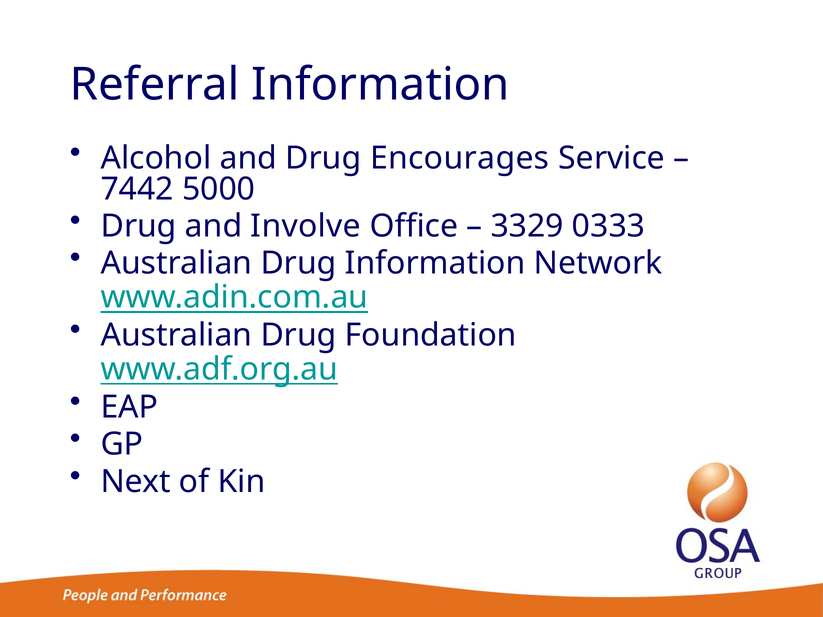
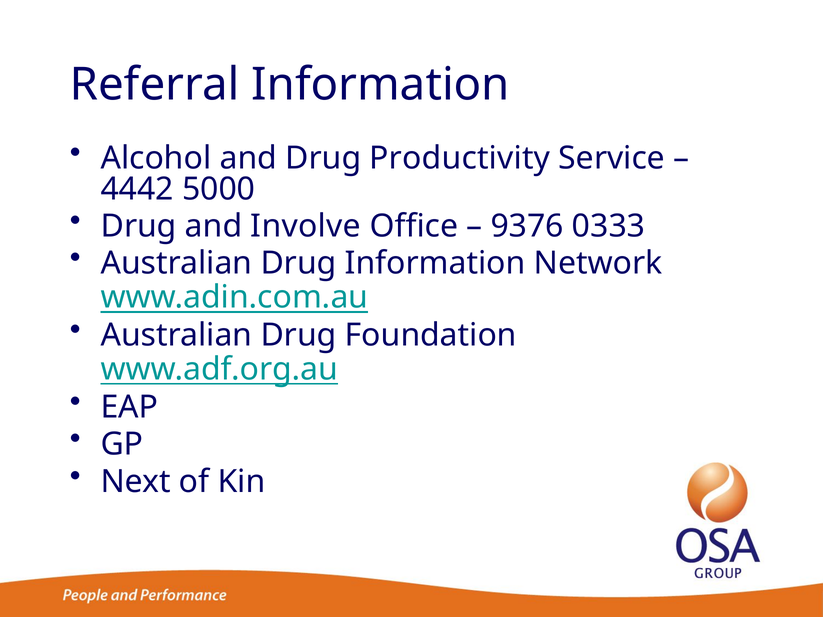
Encourages: Encourages -> Productivity (460, 158)
7442: 7442 -> 4442 (137, 189)
3329: 3329 -> 9376 (527, 226)
